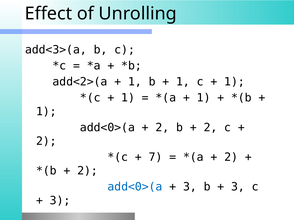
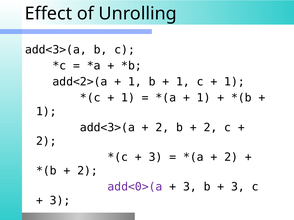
add<0>(a: add<0>(a -> add<3>(a (107, 128)
7: 7 -> 3 (156, 157)
add<0>(a colour: blue -> purple (135, 187)
